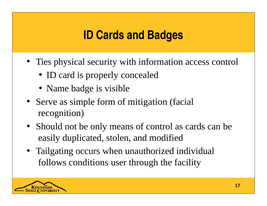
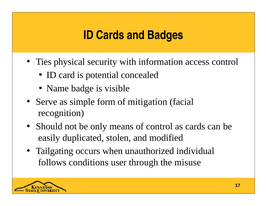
properly: properly -> potential (102, 75)
facility: facility -> misuse (188, 163)
